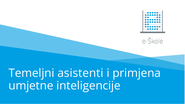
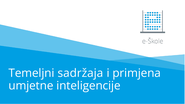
asistenti: asistenti -> sadržaja (80, 73)
